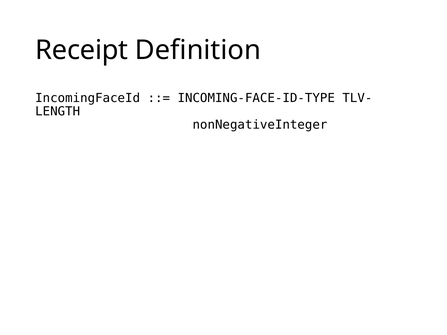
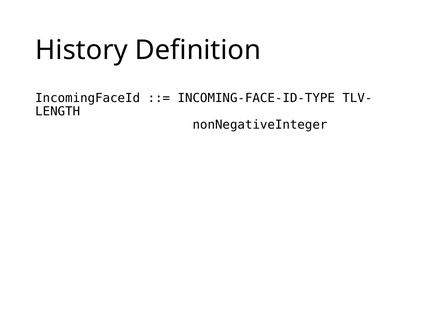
Receipt: Receipt -> History (81, 50)
